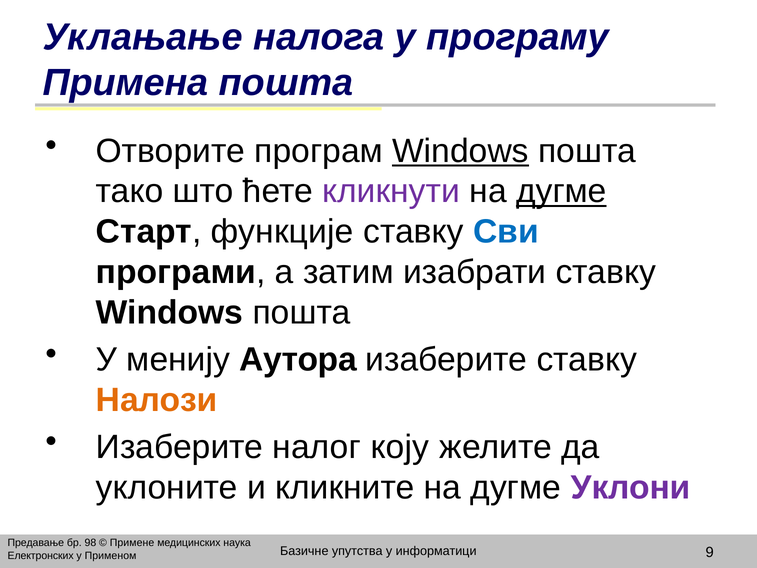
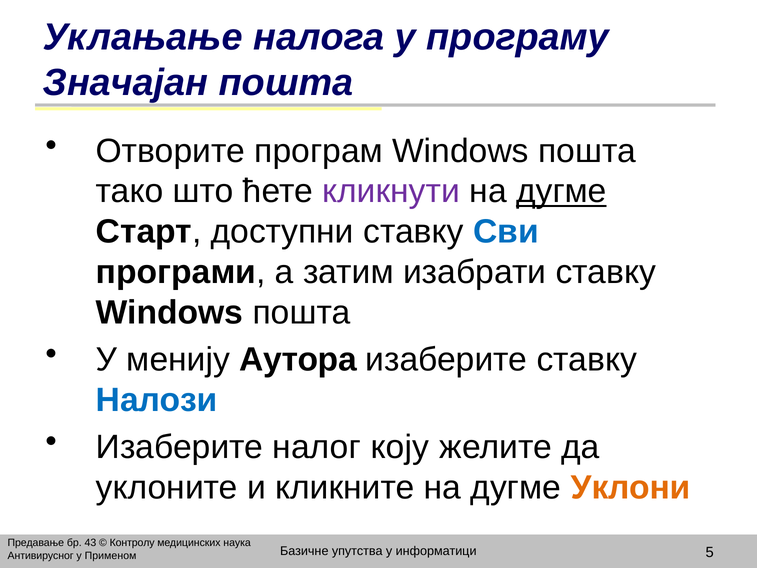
Примена: Примена -> Значајан (126, 83)
Windows underline: present -> none (460, 151)
функције: функције -> доступни (282, 232)
Налози colour: orange -> blue (157, 400)
Уклони colour: purple -> orange (631, 487)
98: 98 -> 43 (90, 543)
Примене: Примене -> Контролу (132, 543)
9: 9 -> 5 (710, 552)
Електронских: Електронских -> Антивирусног (41, 555)
